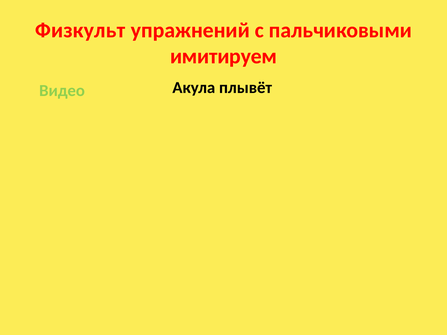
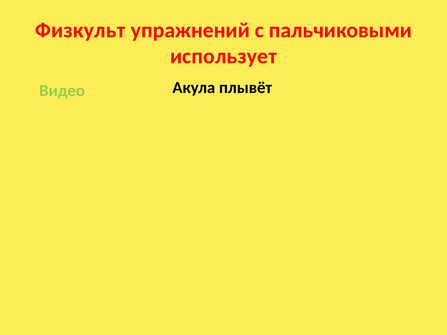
имитируем: имитируем -> использует (223, 56)
